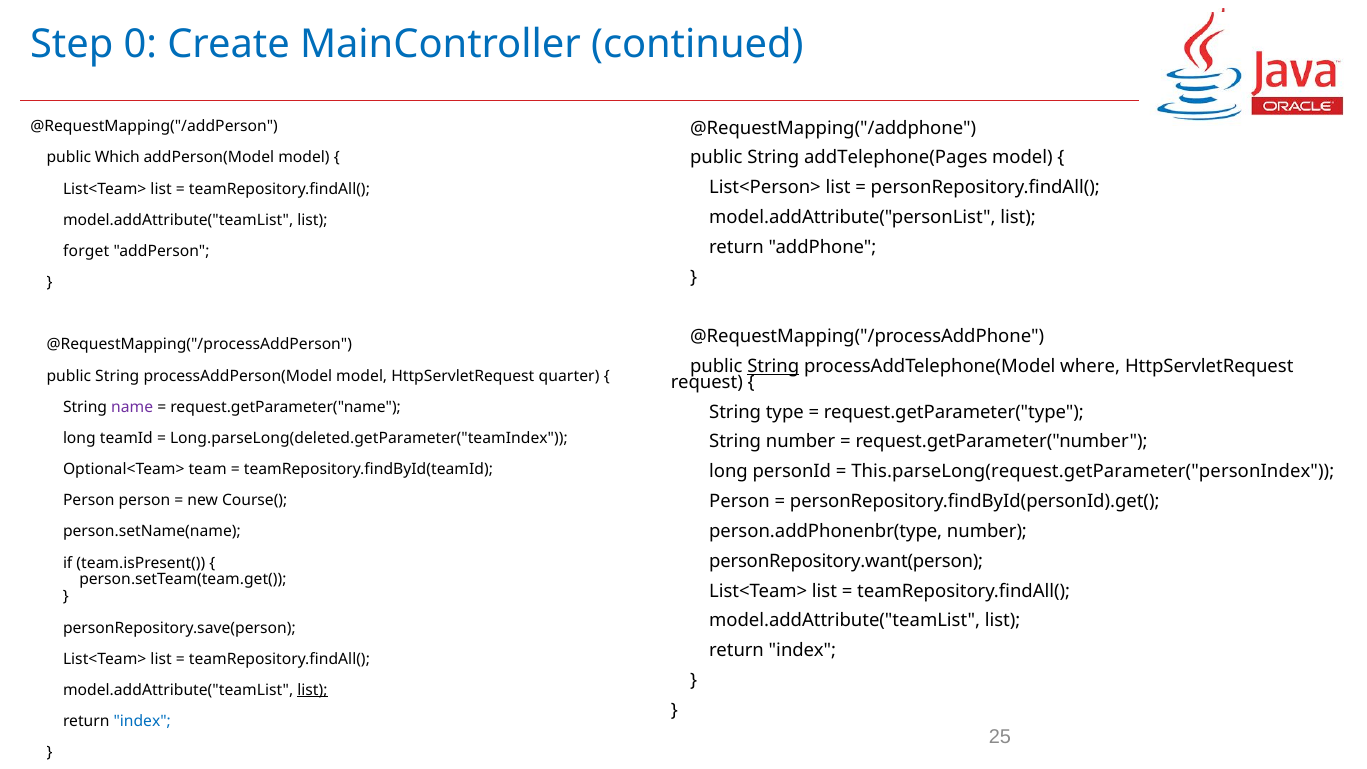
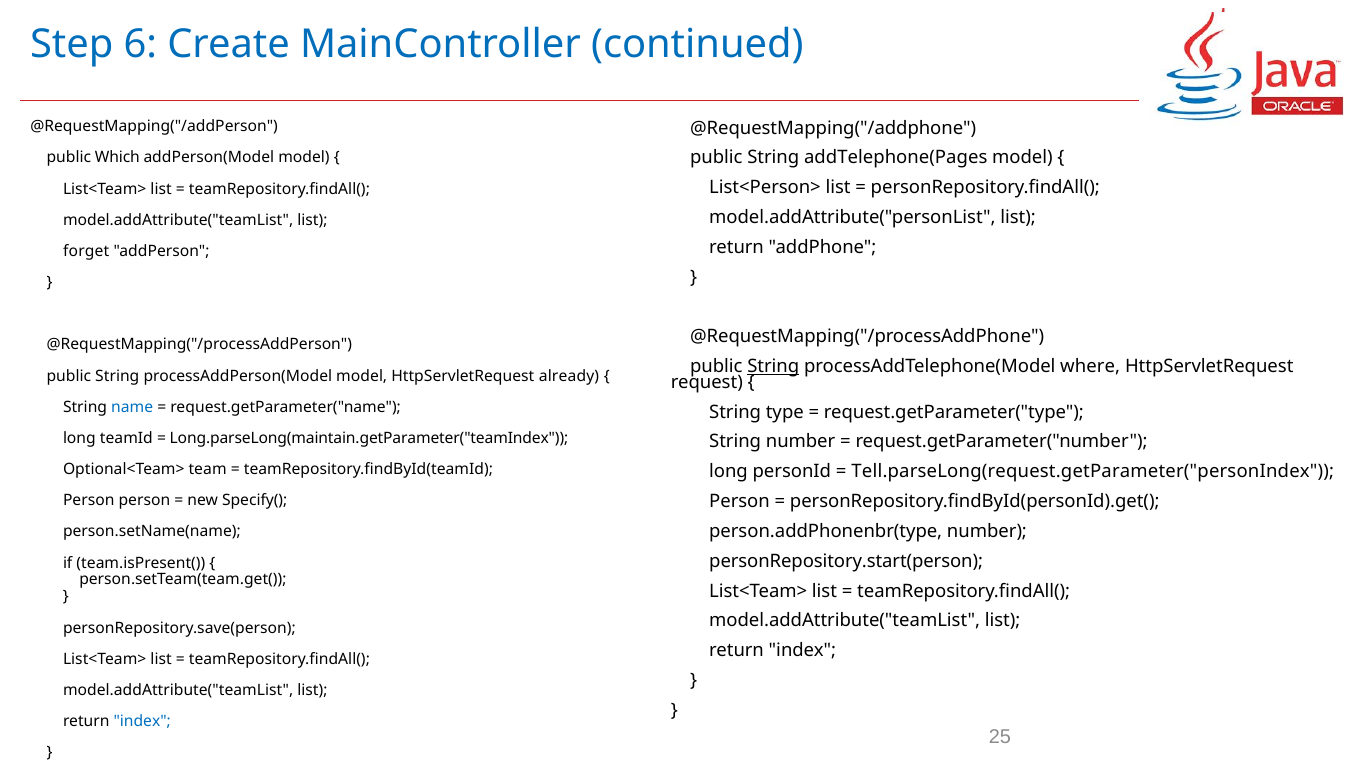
0: 0 -> 6 (140, 44)
quarter: quarter -> already (569, 376)
name colour: purple -> blue (132, 407)
Long.parseLong(deleted.getParameter("teamIndex: Long.parseLong(deleted.getParameter("teamIndex -> Long.parseLong(maintain.getParameter("teamIndex (369, 438)
This.parseLong(request.getParameter("personIndex: This.parseLong(request.getParameter("personIndex -> Tell.parseLong(request.getParameter("personIndex (1093, 472)
Course(: Course( -> Specify( (255, 501)
personRepository.want(person: personRepository.want(person -> personRepository.start(person (846, 561)
list underline: present -> none (312, 690)
